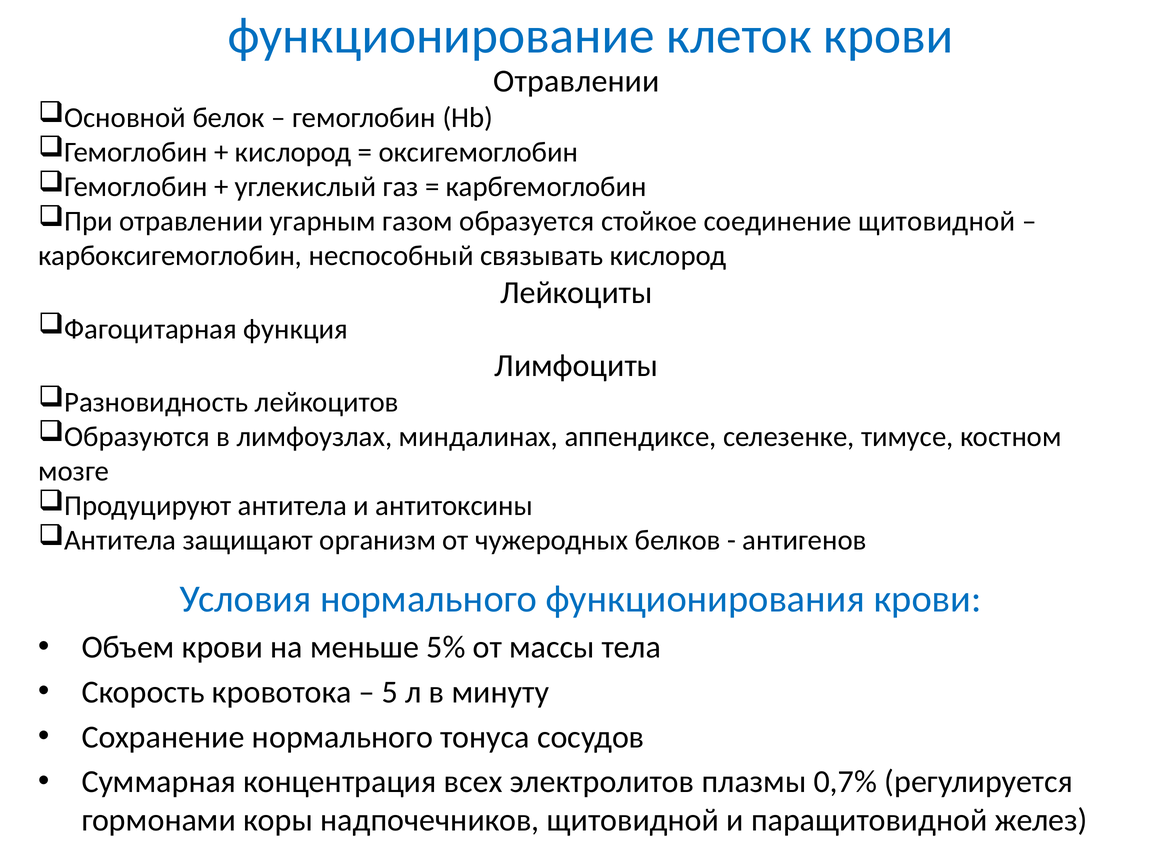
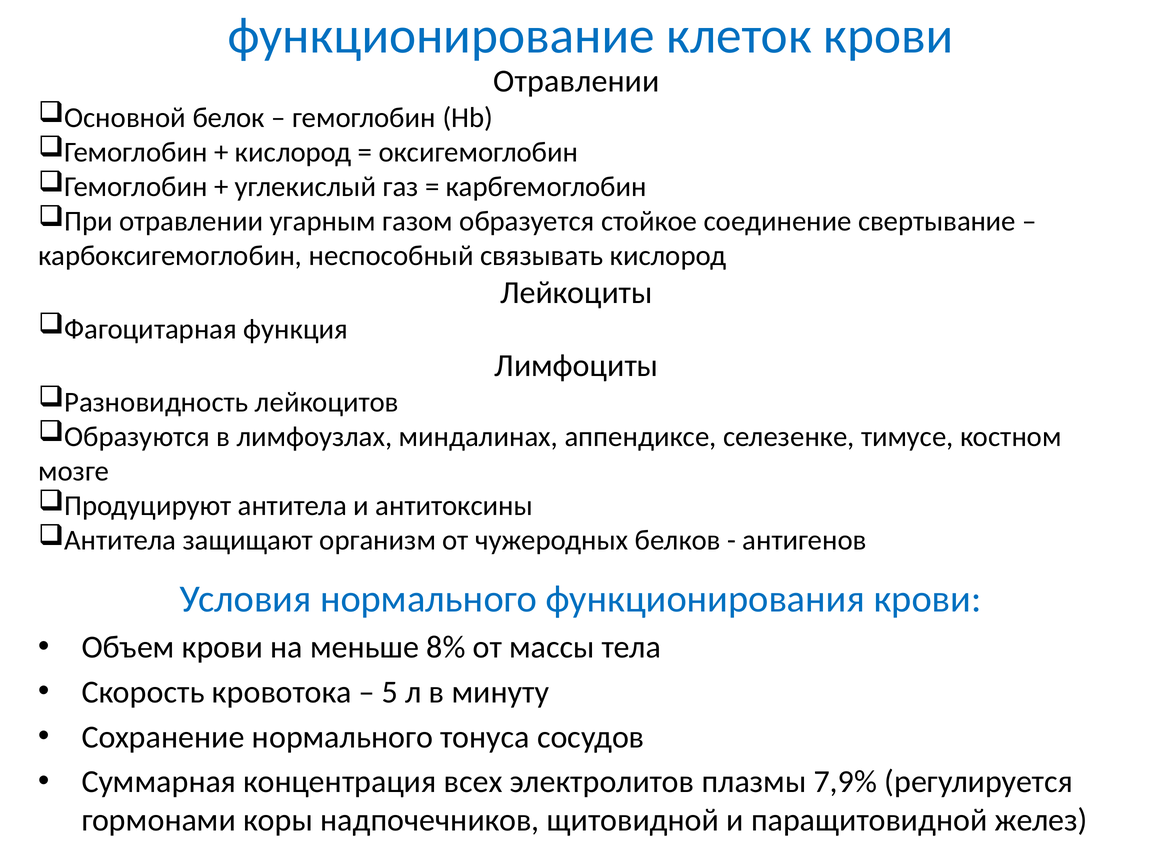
соединение щитовидной: щитовидной -> свертывание (937, 221)
5%: 5% -> 8% (446, 647)
0,7%: 0,7% -> 7,9% (845, 782)
